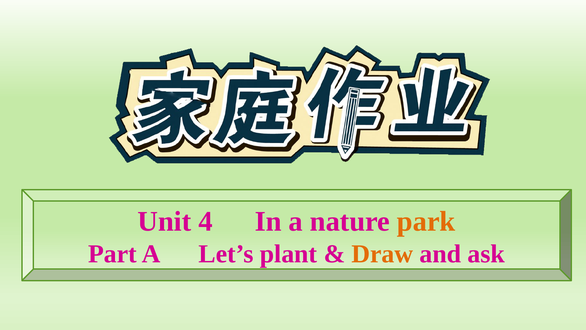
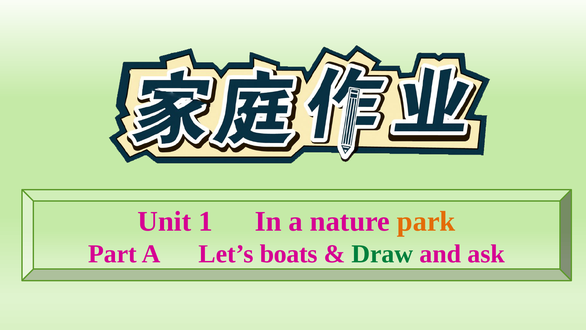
4: 4 -> 1 (205, 221)
plant: plant -> boats (289, 254)
Draw colour: orange -> green (382, 254)
